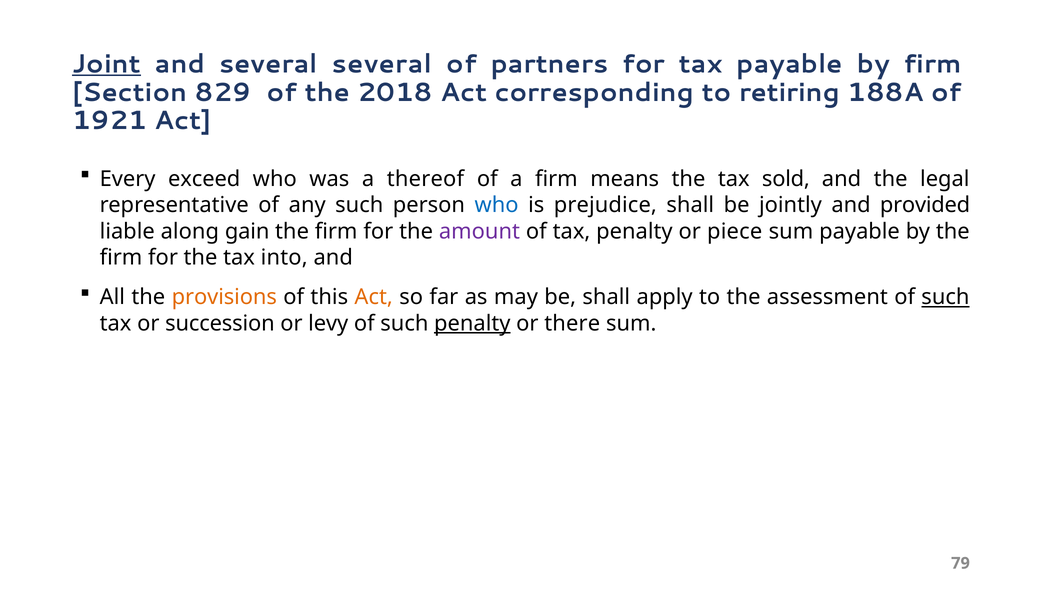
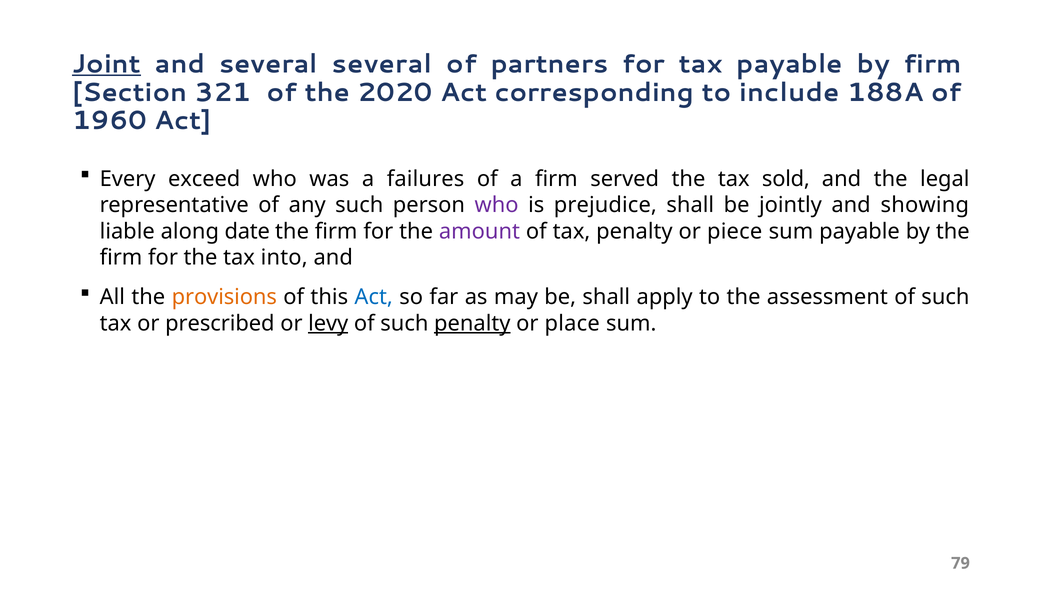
829: 829 -> 321 (223, 92)
2018: 2018 -> 2020 (395, 92)
retiring: retiring -> include (789, 92)
1921: 1921 -> 1960 (110, 121)
thereof: thereof -> failures (426, 179)
means: means -> served (625, 179)
who colour: blue -> purple (497, 205)
provided: provided -> showing (925, 205)
gain: gain -> date (247, 231)
Act colour: orange -> blue (374, 297)
such underline: present -> none (945, 297)
succession: succession -> prescribed (220, 323)
levy underline: none -> present (328, 323)
there: there -> place (572, 323)
